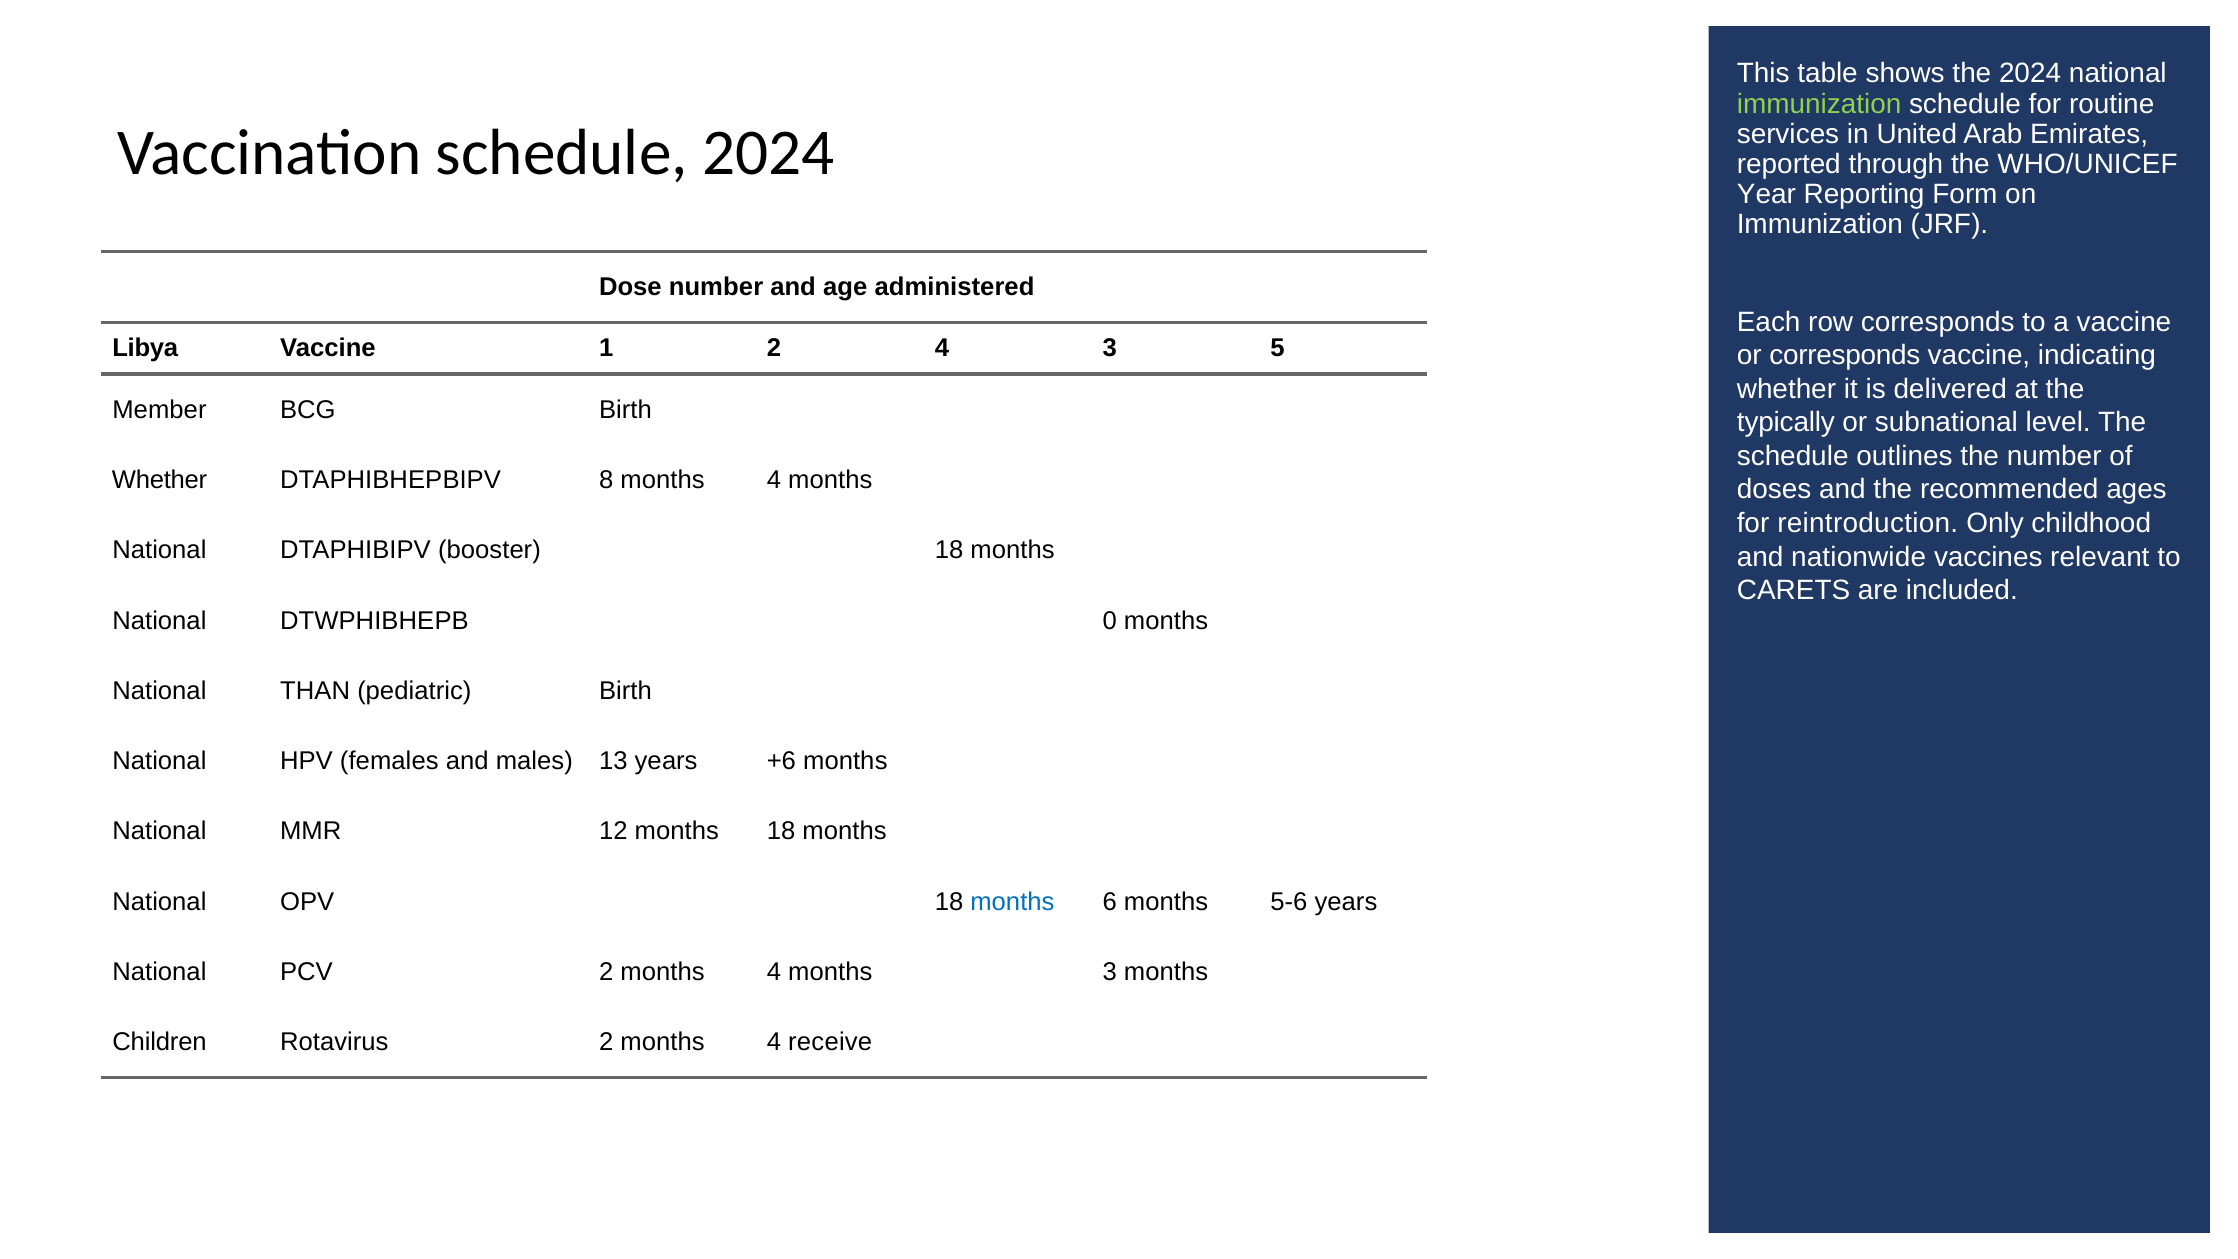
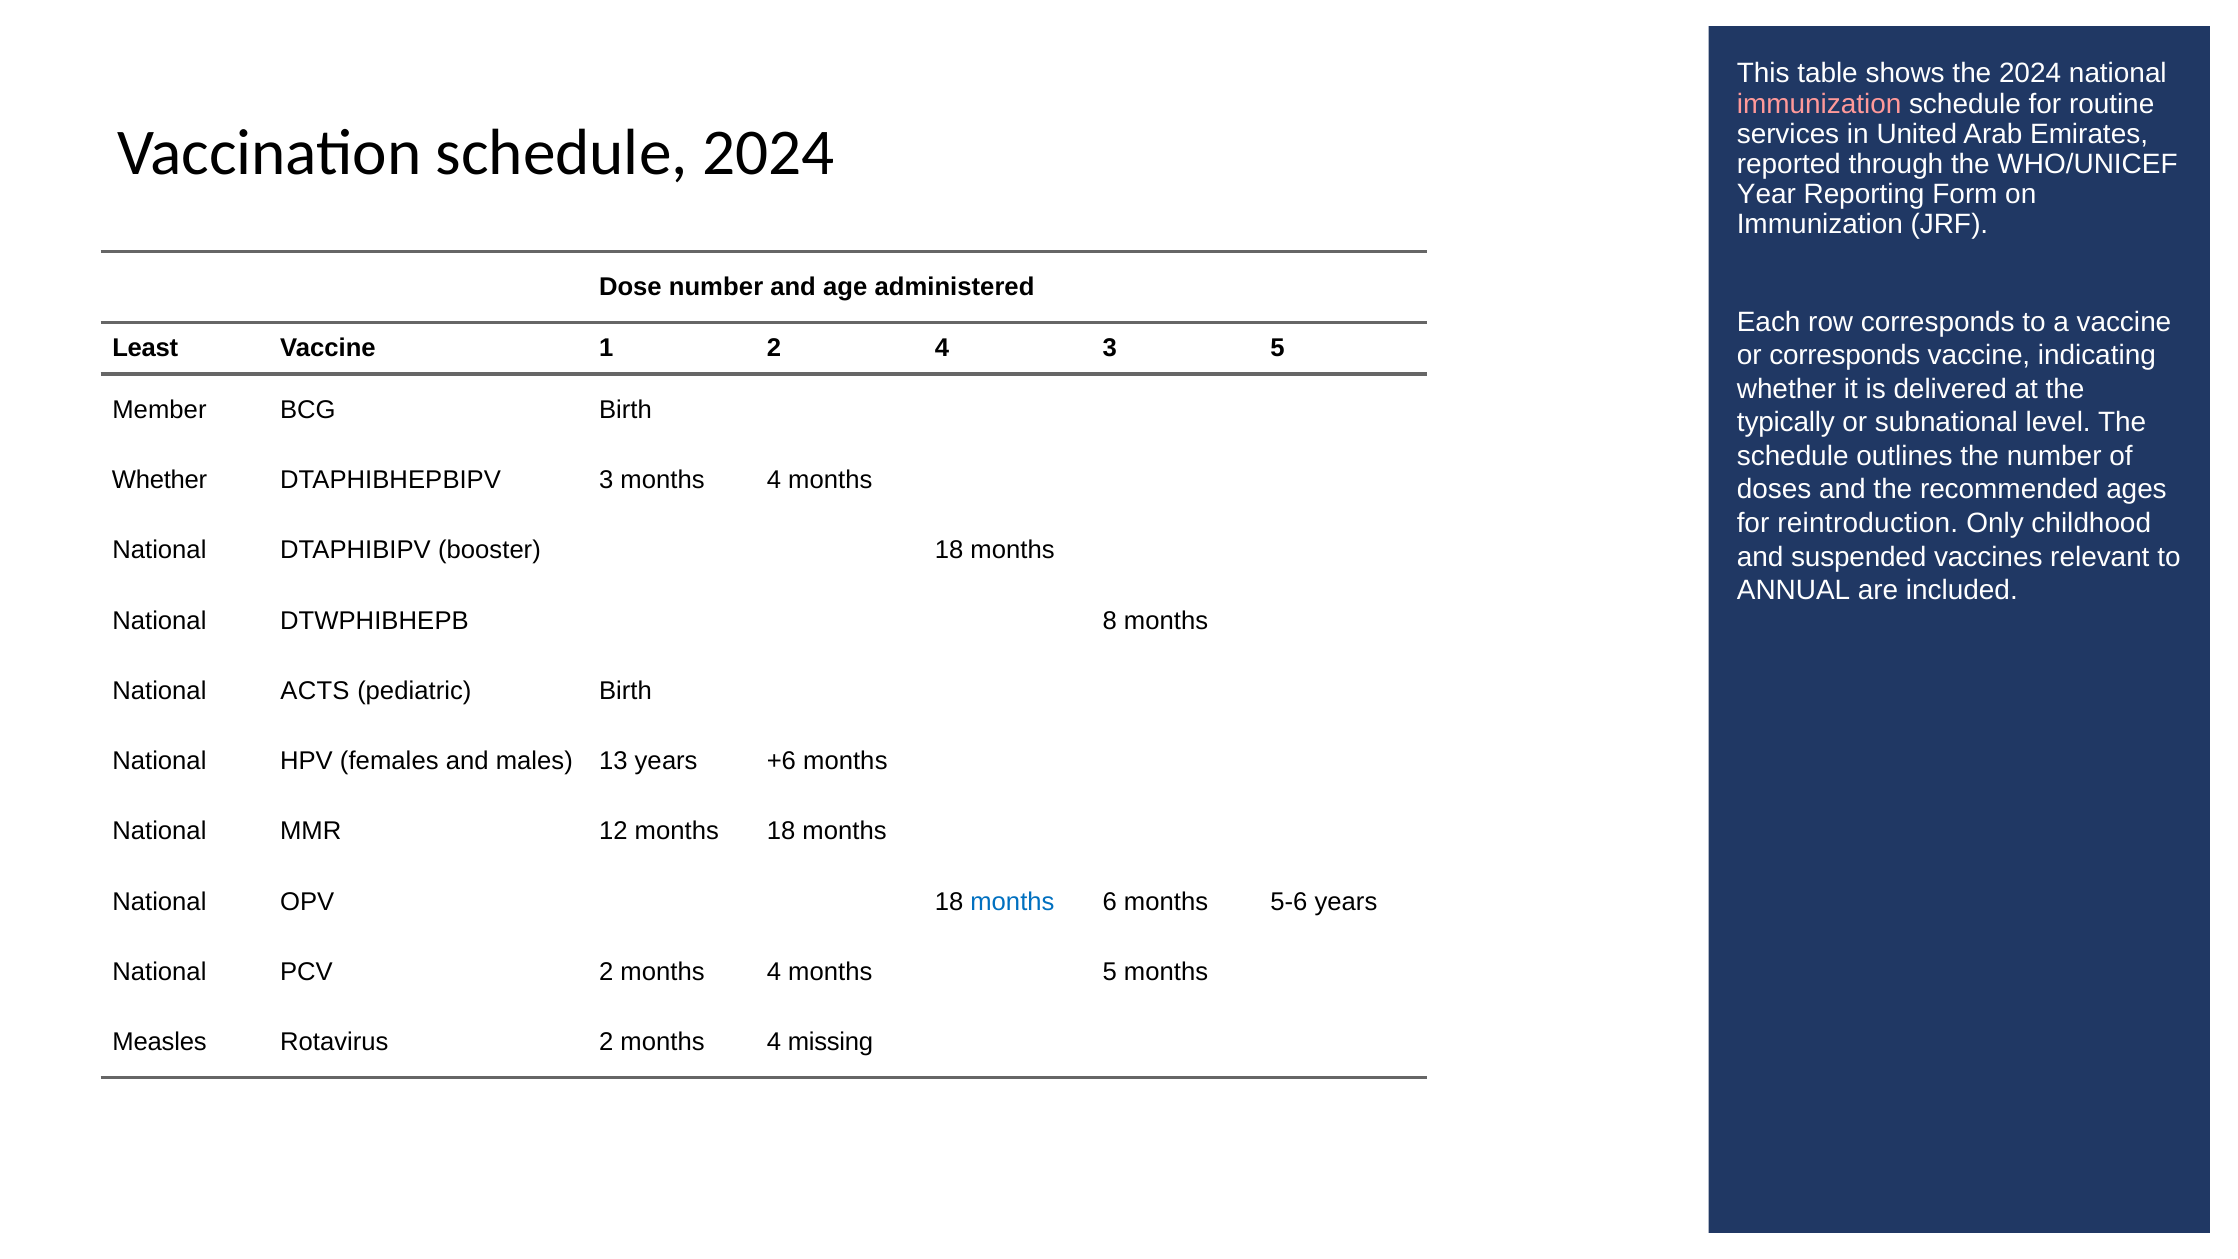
immunization colour: light green -> pink (1819, 104)
Libya: Libya -> Least (145, 348)
DTAPHIBHEPBIPV 8: 8 -> 3 (606, 480)
nationwide: nationwide -> suspended (1859, 557)
CARETS: CARETS -> ANNUAL (1794, 590)
0: 0 -> 8 (1110, 621)
THAN: THAN -> ACTS (315, 691)
months 3: 3 -> 5 (1110, 972)
Children: Children -> Measles (160, 1042)
receive: receive -> missing (830, 1042)
